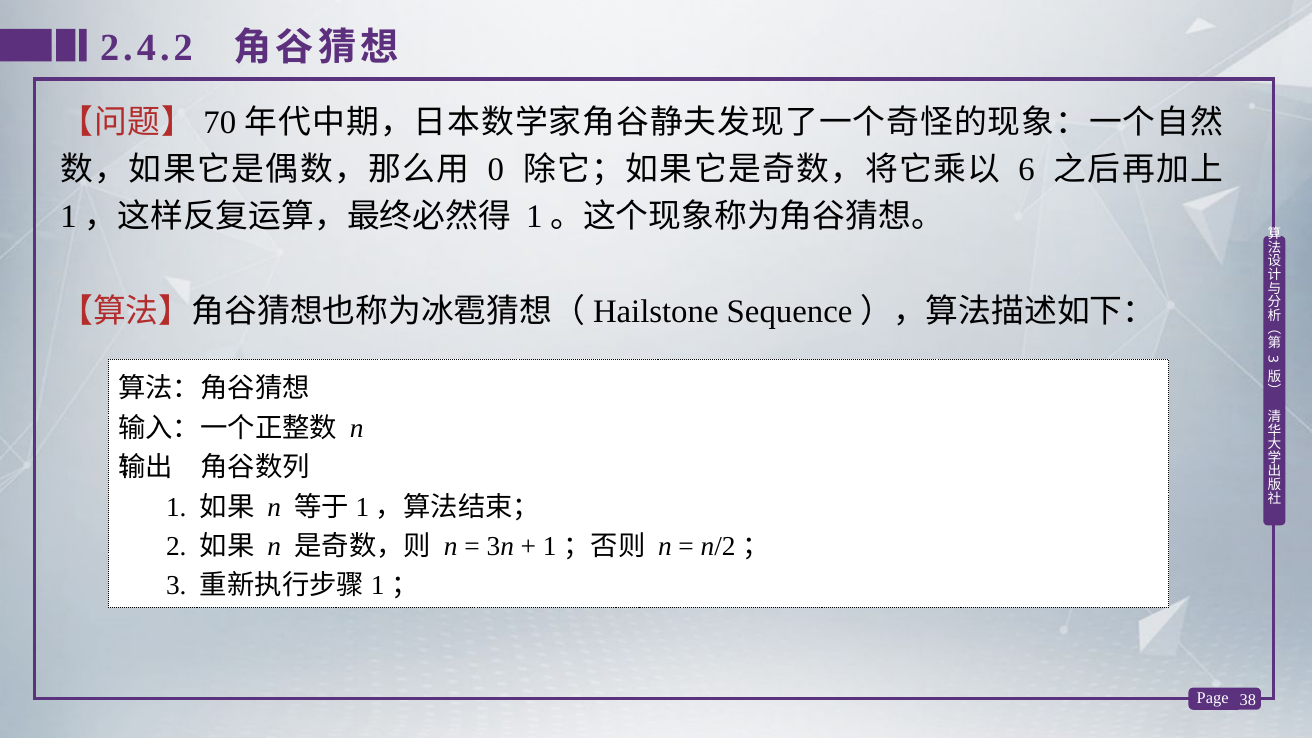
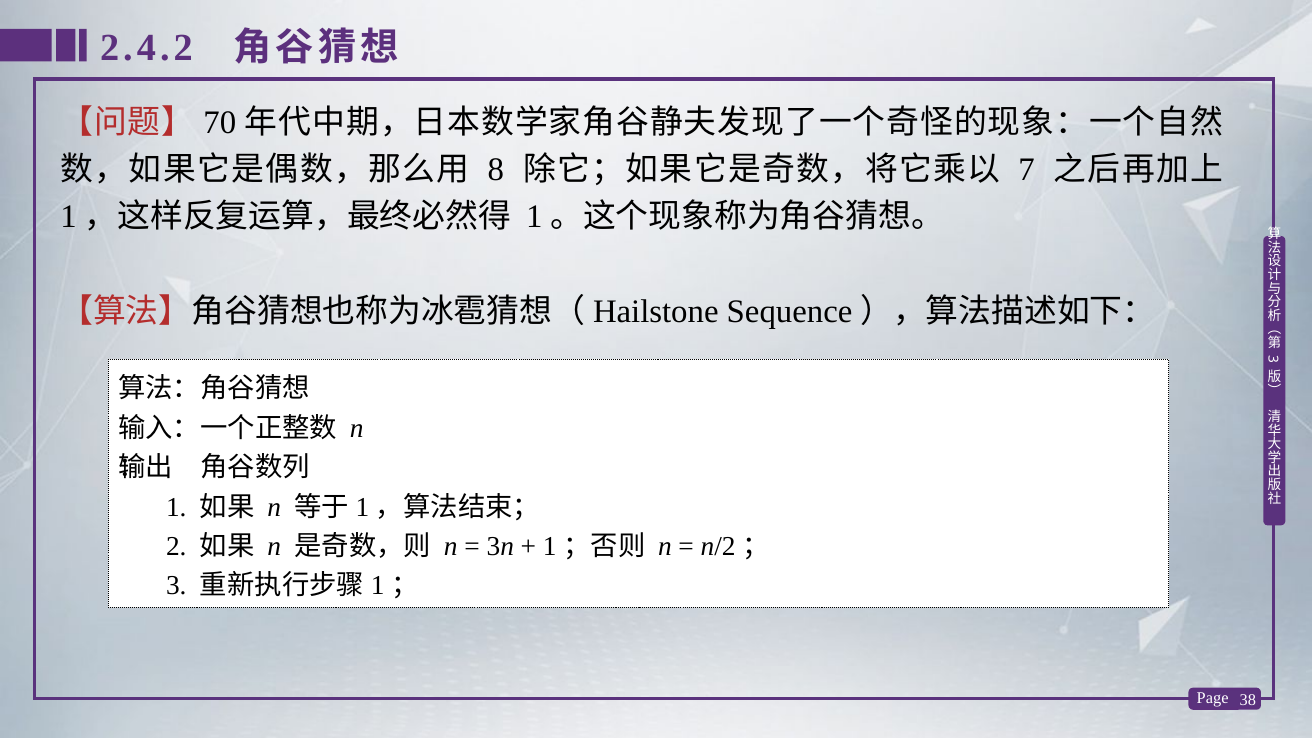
0: 0 -> 8 (496, 170)
6: 6 -> 7 (1027, 170)
